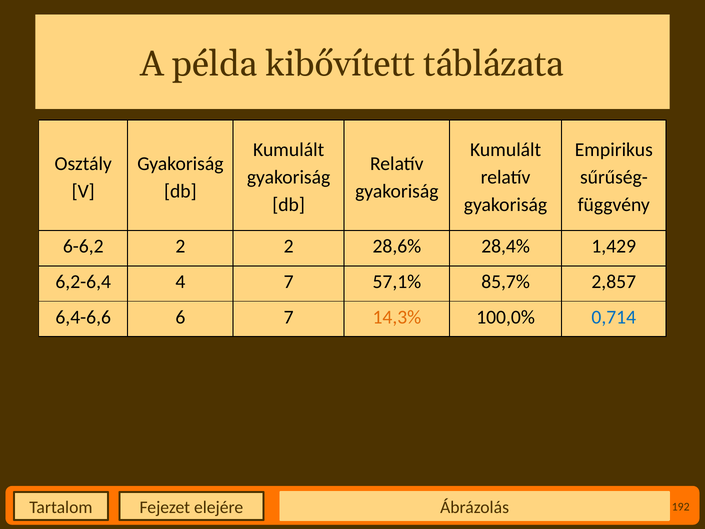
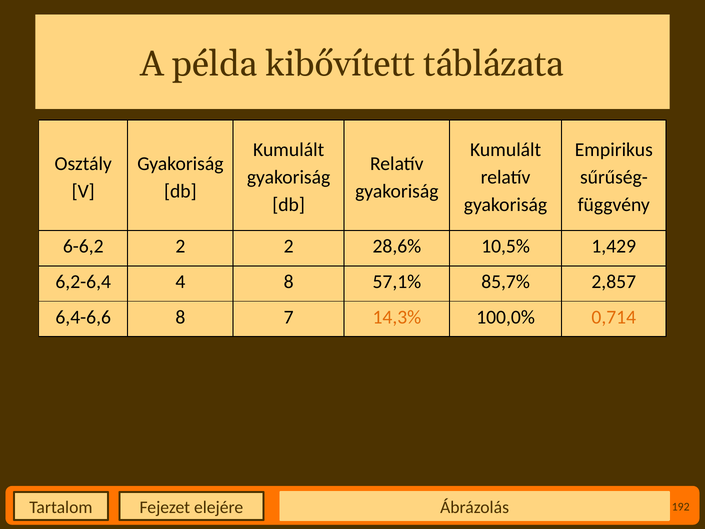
28,4%: 28,4% -> 10,5% (506, 246)
4 7: 7 -> 8 (289, 282)
6,4-6,6 6: 6 -> 8 (180, 317)
0,714 colour: blue -> orange (614, 317)
